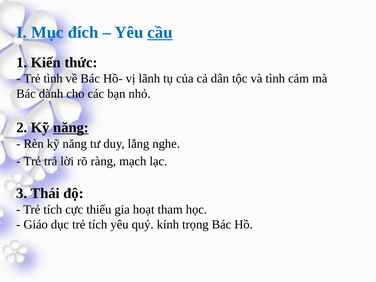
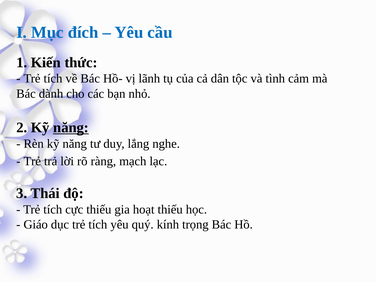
cầu underline: present -> none (160, 32)
tình: tình -> tích (53, 79)
hoạt tham: tham -> thiếu (170, 210)
